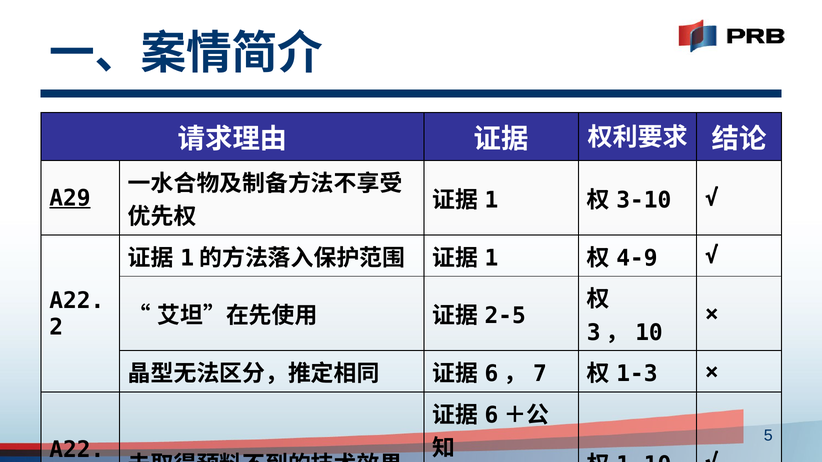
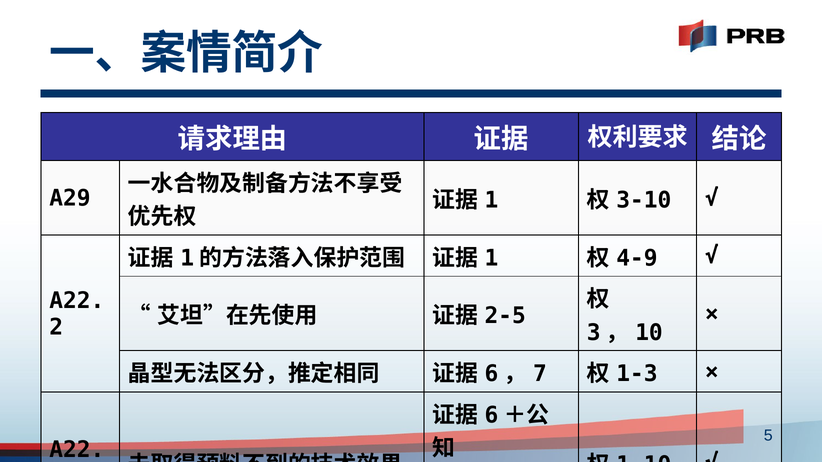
A29 underline: present -> none (70, 198)
